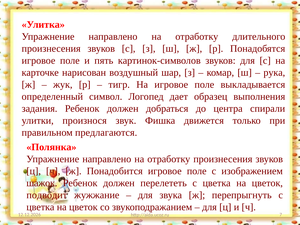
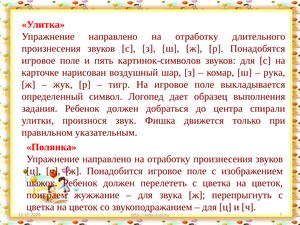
предлагаются: предлагаются -> указательным (106, 133)
подводит: подводит -> поиграем (47, 195)
